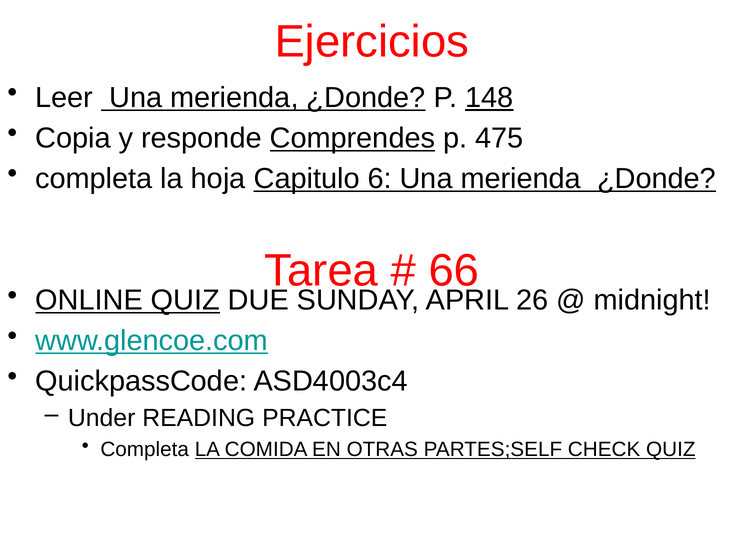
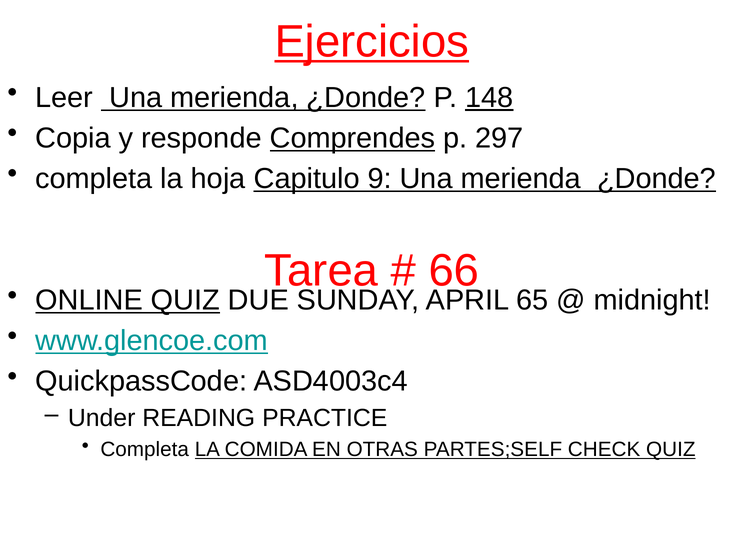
Ejercicios underline: none -> present (372, 42)
475: 475 -> 297 (499, 138)
6: 6 -> 9 (380, 179)
26: 26 -> 65 (532, 300)
